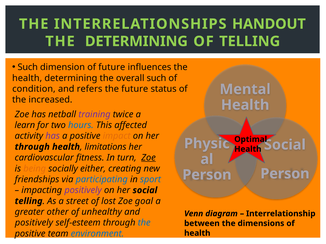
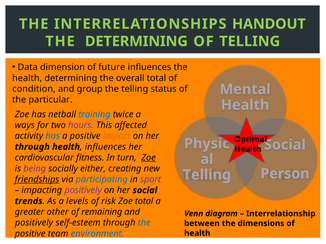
Such: Such -> Data (28, 67)
overall such: such -> total (156, 78)
refers: refers -> group (90, 89)
the future: future -> telling (135, 89)
increased: increased -> particular (50, 100)
training colour: purple -> blue (95, 115)
learn: learn -> ways (25, 125)
hours colour: blue -> purple (81, 125)
has colour: purple -> blue (53, 136)
limitations: limitations -> influences (105, 147)
being colour: orange -> purple (35, 169)
Person: Person -> Telling (207, 175)
friendships underline: none -> present (37, 180)
sport colour: blue -> purple (151, 180)
telling: telling -> trends (29, 201)
street: street -> levels (77, 201)
lost: lost -> risk (108, 201)
Zoe goal: goal -> total (144, 201)
unhealthy: unhealthy -> remaining (102, 212)
